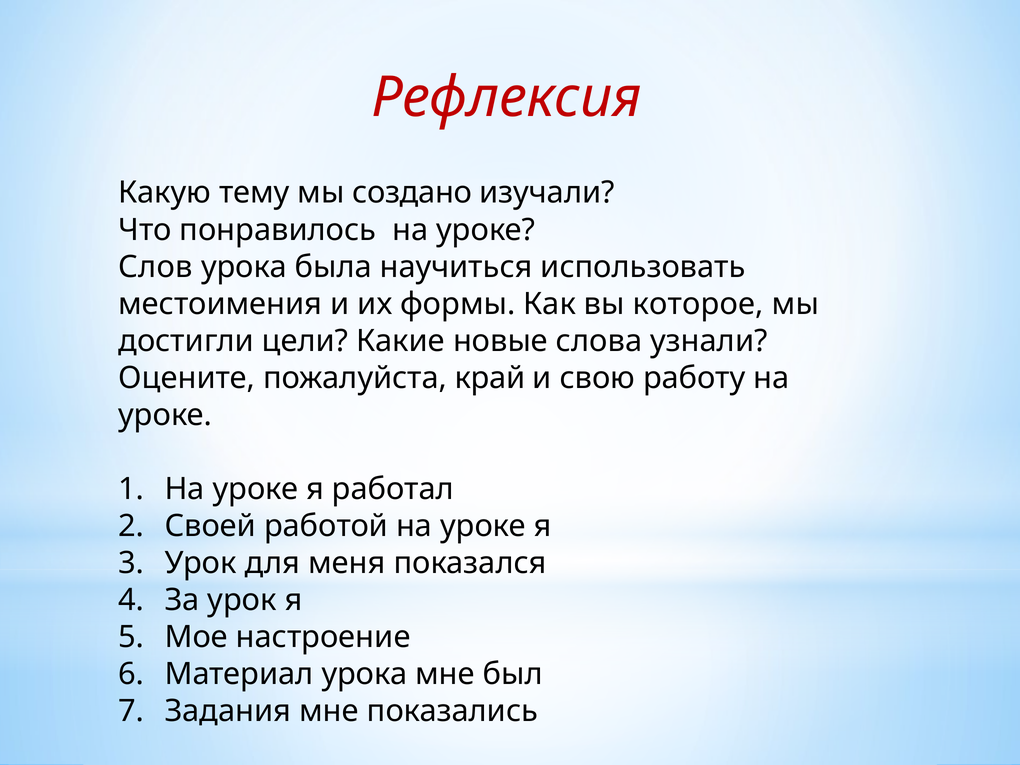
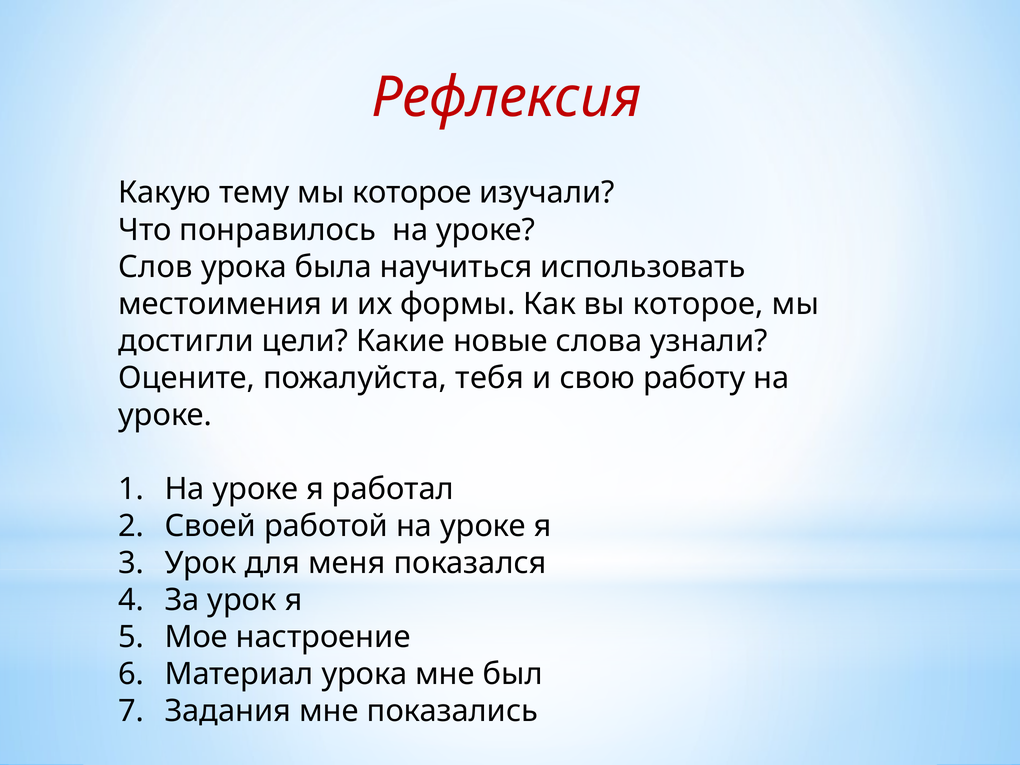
мы создано: создано -> которое (412, 193)
край: край -> тебя (490, 378)
